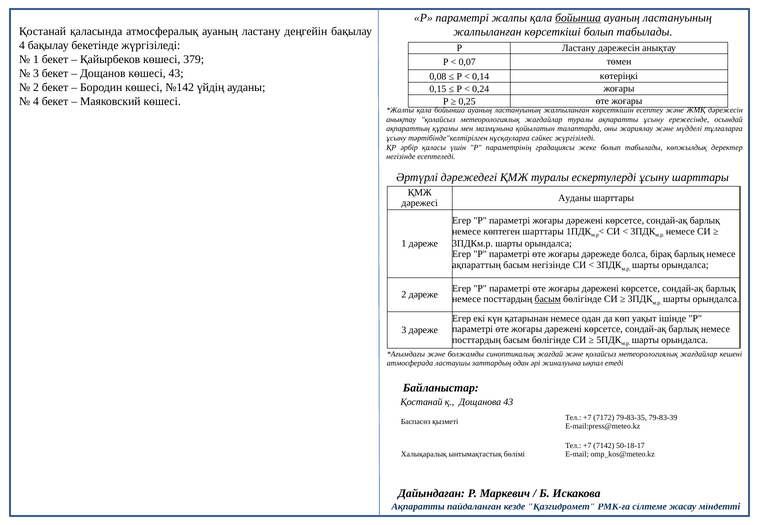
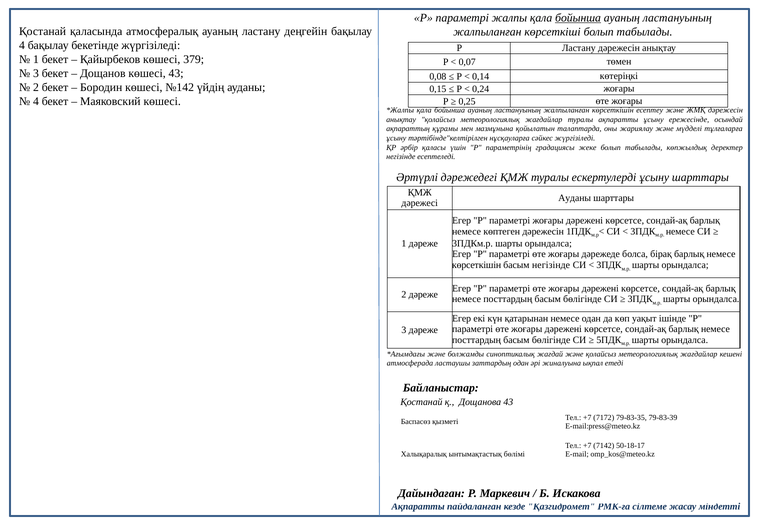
көптеген шарттары: шарттары -> дәрежесін (543, 231)
ақпараттың: ақпараттың -> көрсеткішін (477, 265)
басым underline: present -> none (548, 299)
